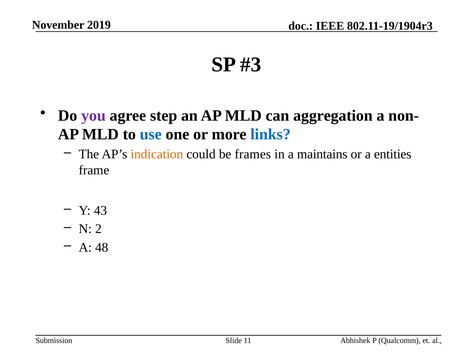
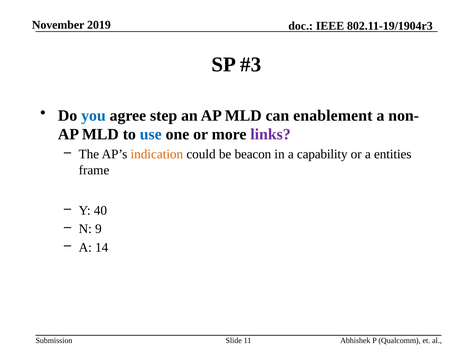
you colour: purple -> blue (93, 115)
aggregation: aggregation -> enablement (333, 115)
links colour: blue -> purple (271, 134)
frames: frames -> beacon (253, 154)
maintains: maintains -> capability (322, 154)
43: 43 -> 40 (100, 210)
2: 2 -> 9 (98, 229)
48: 48 -> 14 (102, 247)
